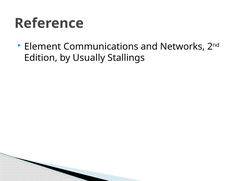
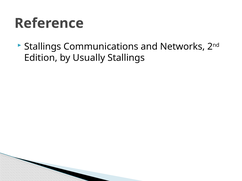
Element: Element -> Stallings (43, 47)
